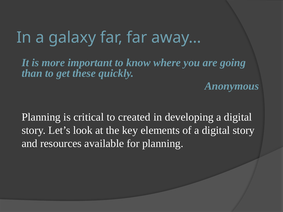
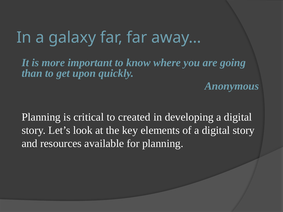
these: these -> upon (84, 73)
